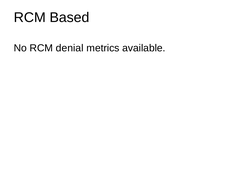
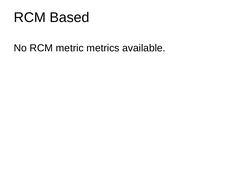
denial: denial -> metric (70, 48)
